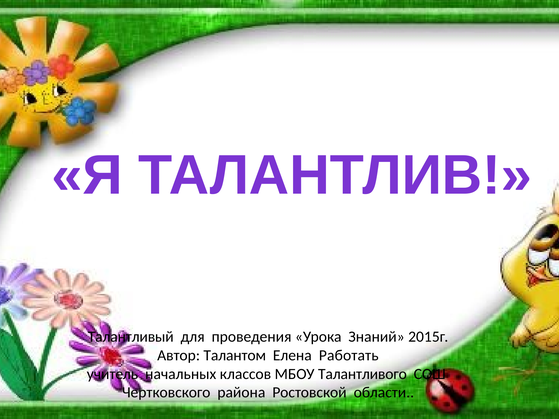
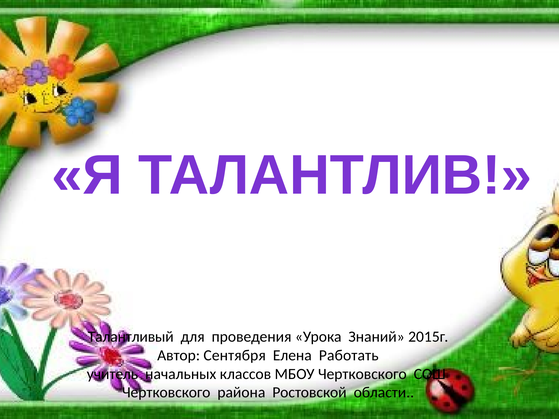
Талантом: Талантом -> Сентября (235, 355)
МБОУ Талантливого: Талантливого -> Чертковского (362, 374)
